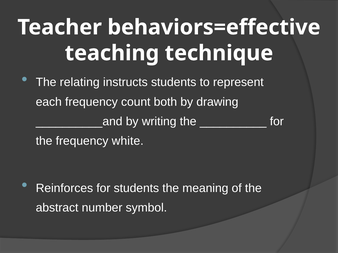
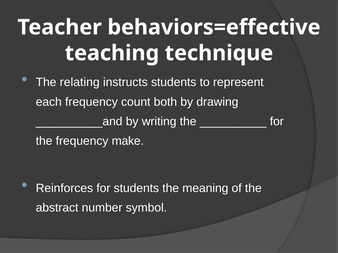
white: white -> make (128, 141)
